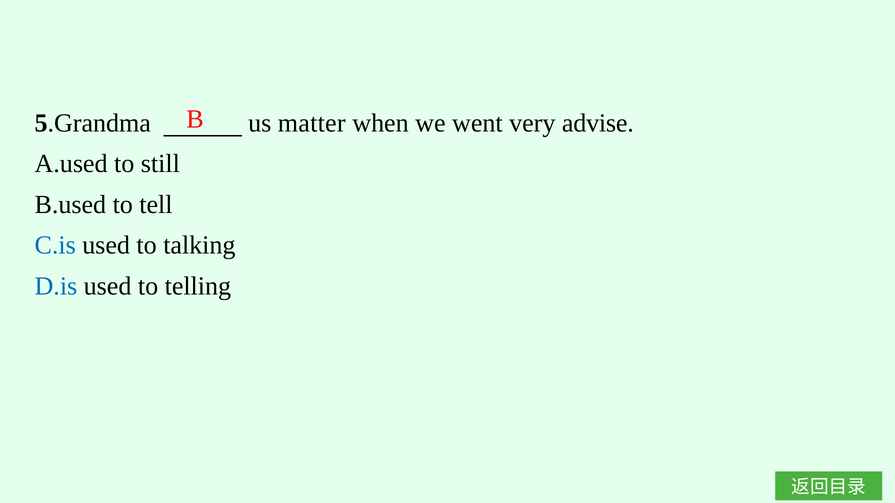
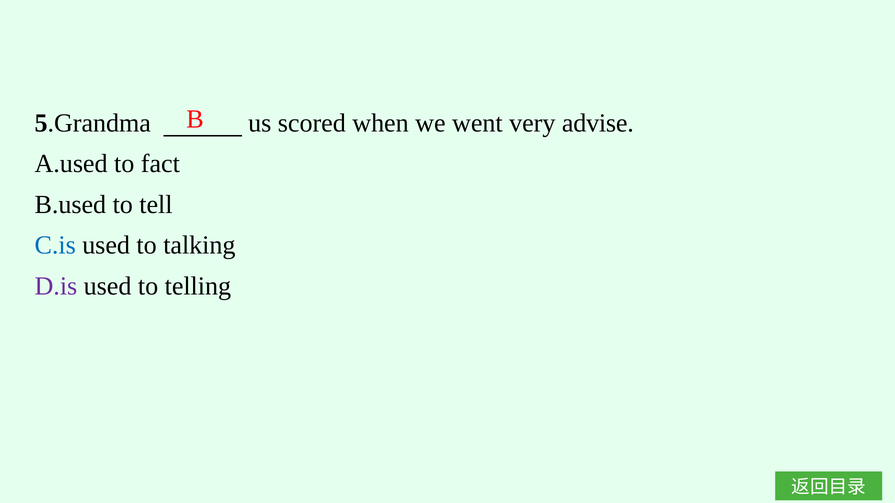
matter: matter -> scored (312, 123)
still: still -> fact (160, 164)
D.is colour: blue -> purple (56, 286)
